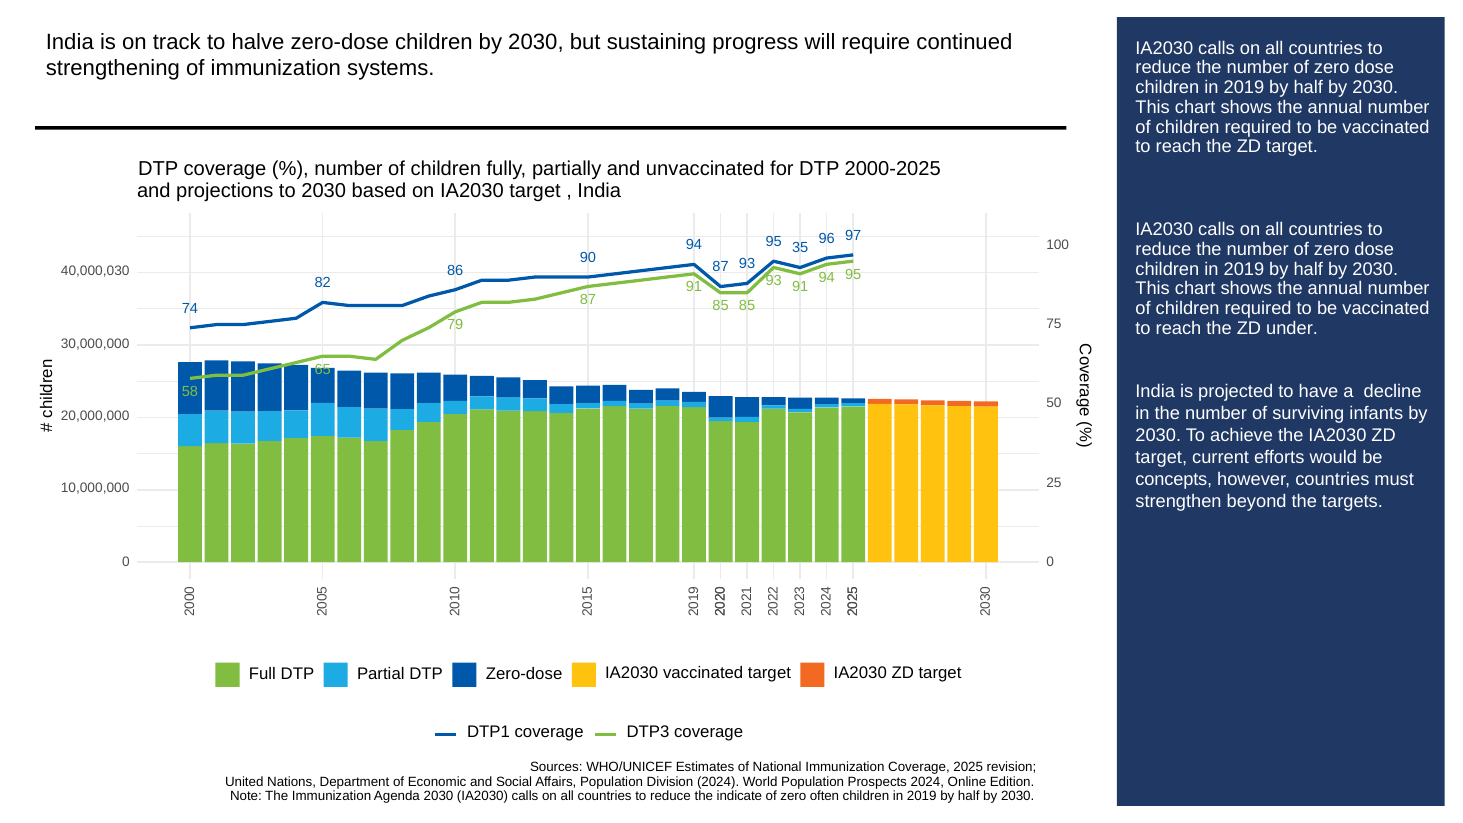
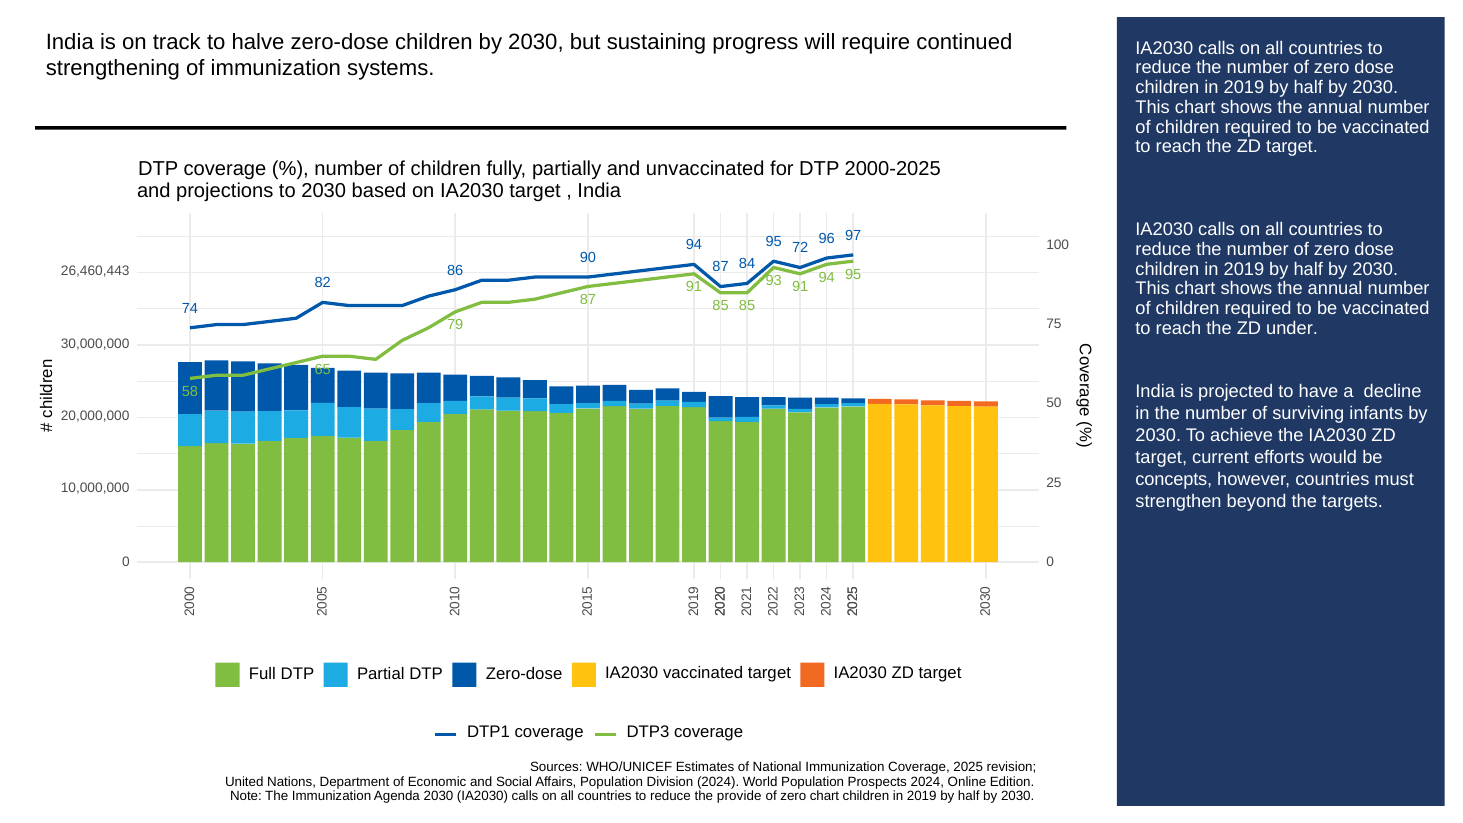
35: 35 -> 72 (800, 248)
87 93: 93 -> 84 (747, 264)
40,000,030: 40,000,030 -> 26,460,443 (95, 271)
indicate: indicate -> provide (739, 796)
zero often: often -> chart (825, 796)
